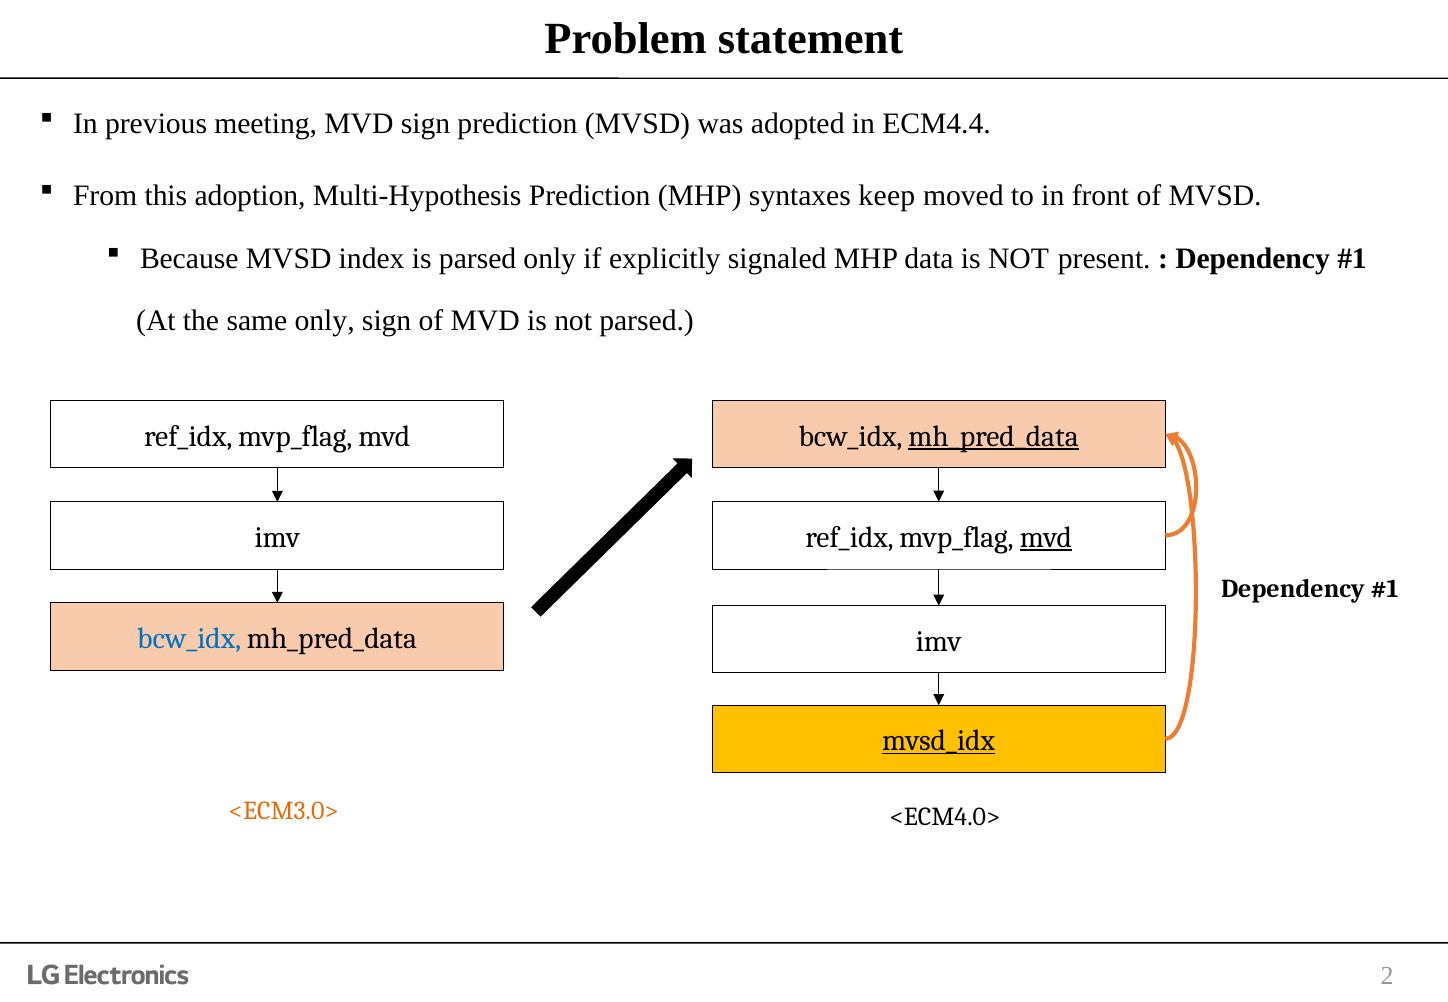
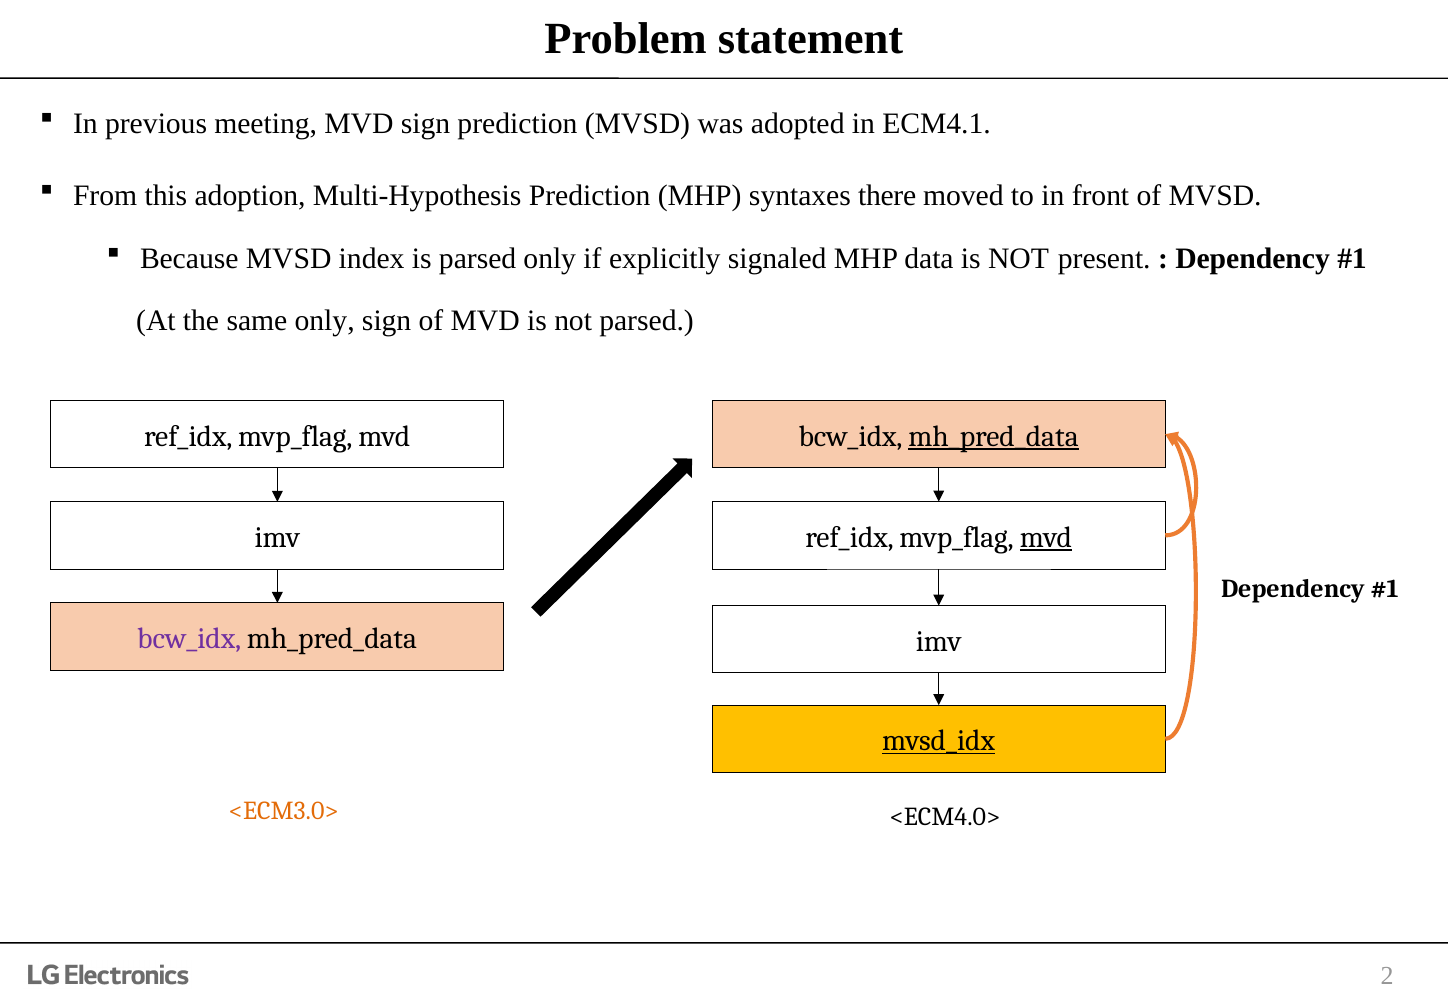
ECM4.4: ECM4.4 -> ECM4.1 (936, 124)
keep: keep -> there (887, 196)
bcw_idx colour: blue -> purple (189, 639)
